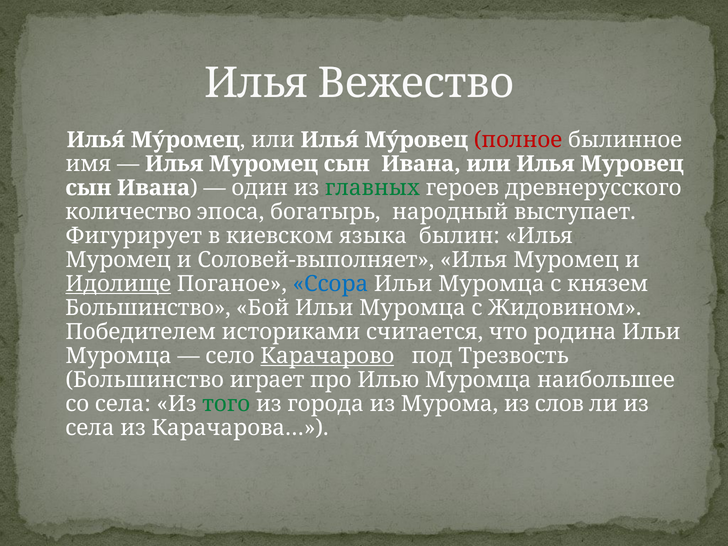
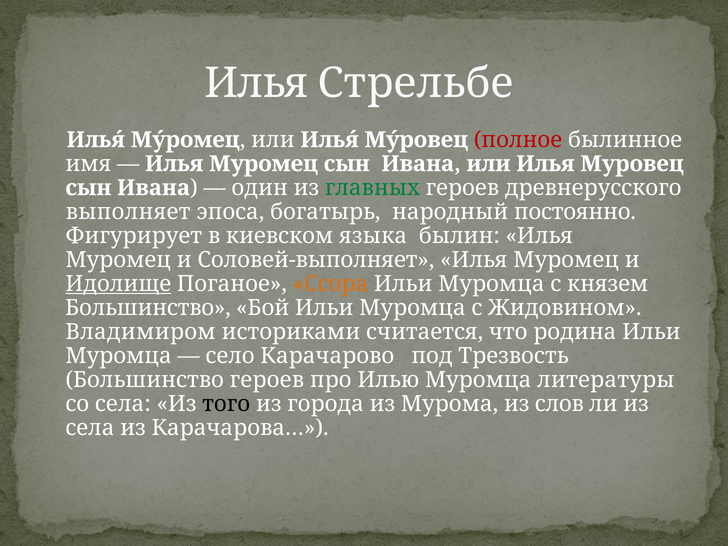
Вежество: Вежество -> Стрельбе (416, 83)
количество: количество -> выполняет (128, 212)
выступает: выступает -> постоянно (575, 212)
Ссора colour: blue -> orange (330, 284)
Победителем: Победителем -> Владимиром (141, 332)
Карачарово underline: present -> none (327, 356)
Большинство играет: играет -> героев (267, 380)
наибольшее: наибольшее -> литературы (606, 380)
того colour: green -> black (226, 404)
